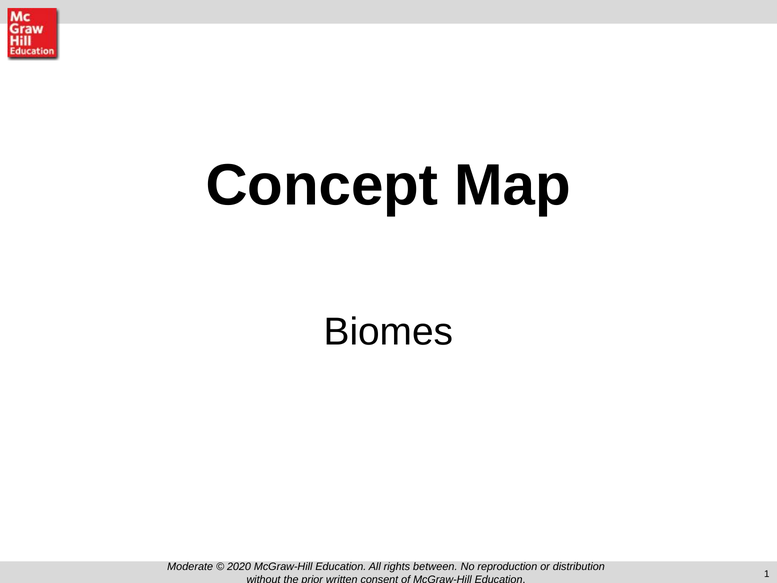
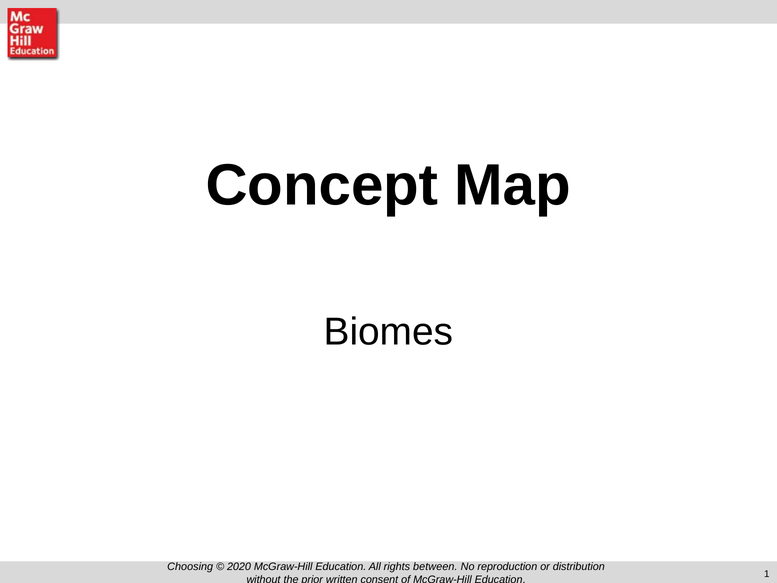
Moderate: Moderate -> Choosing (190, 566)
